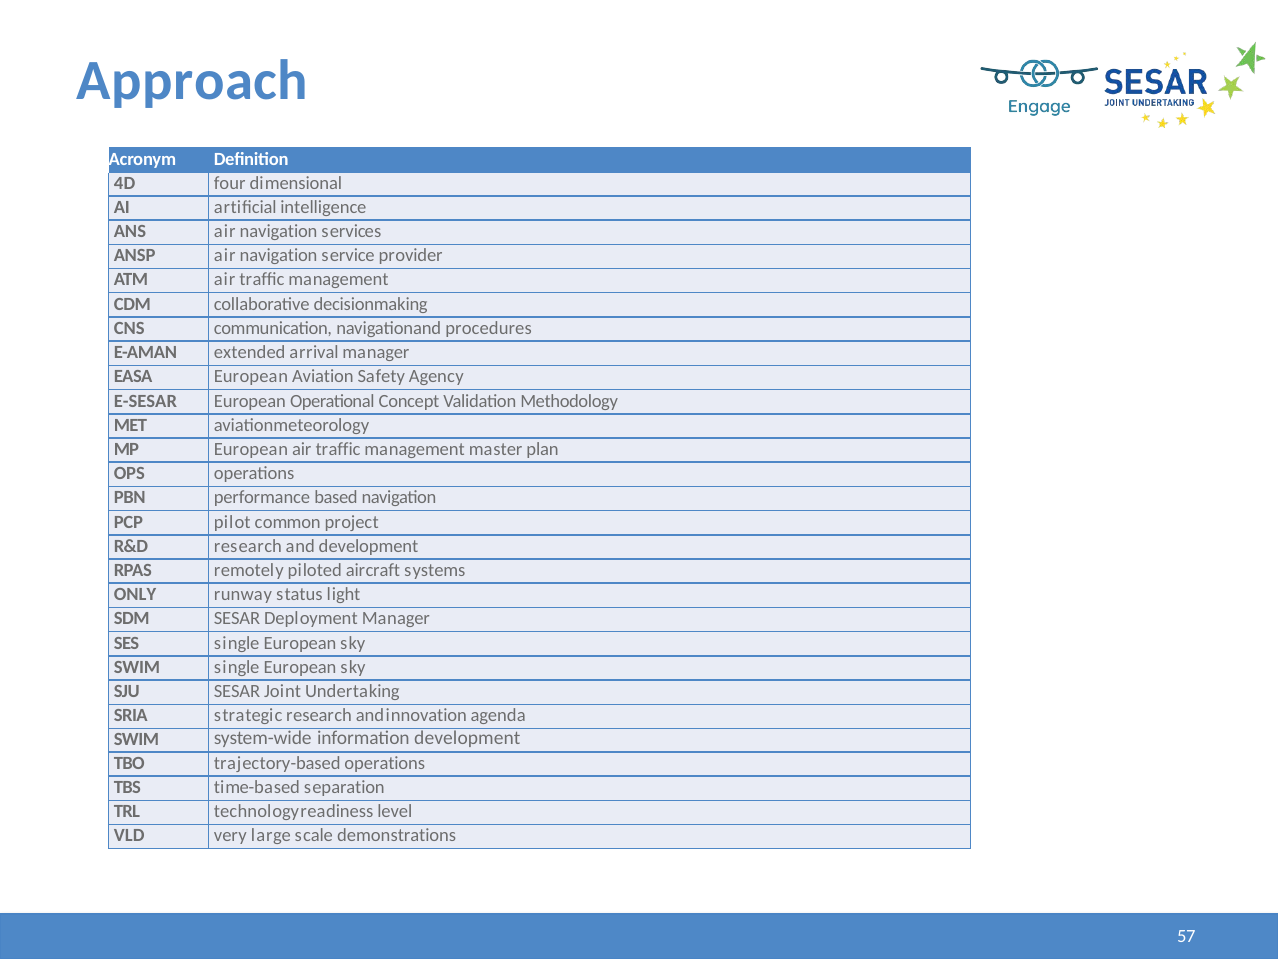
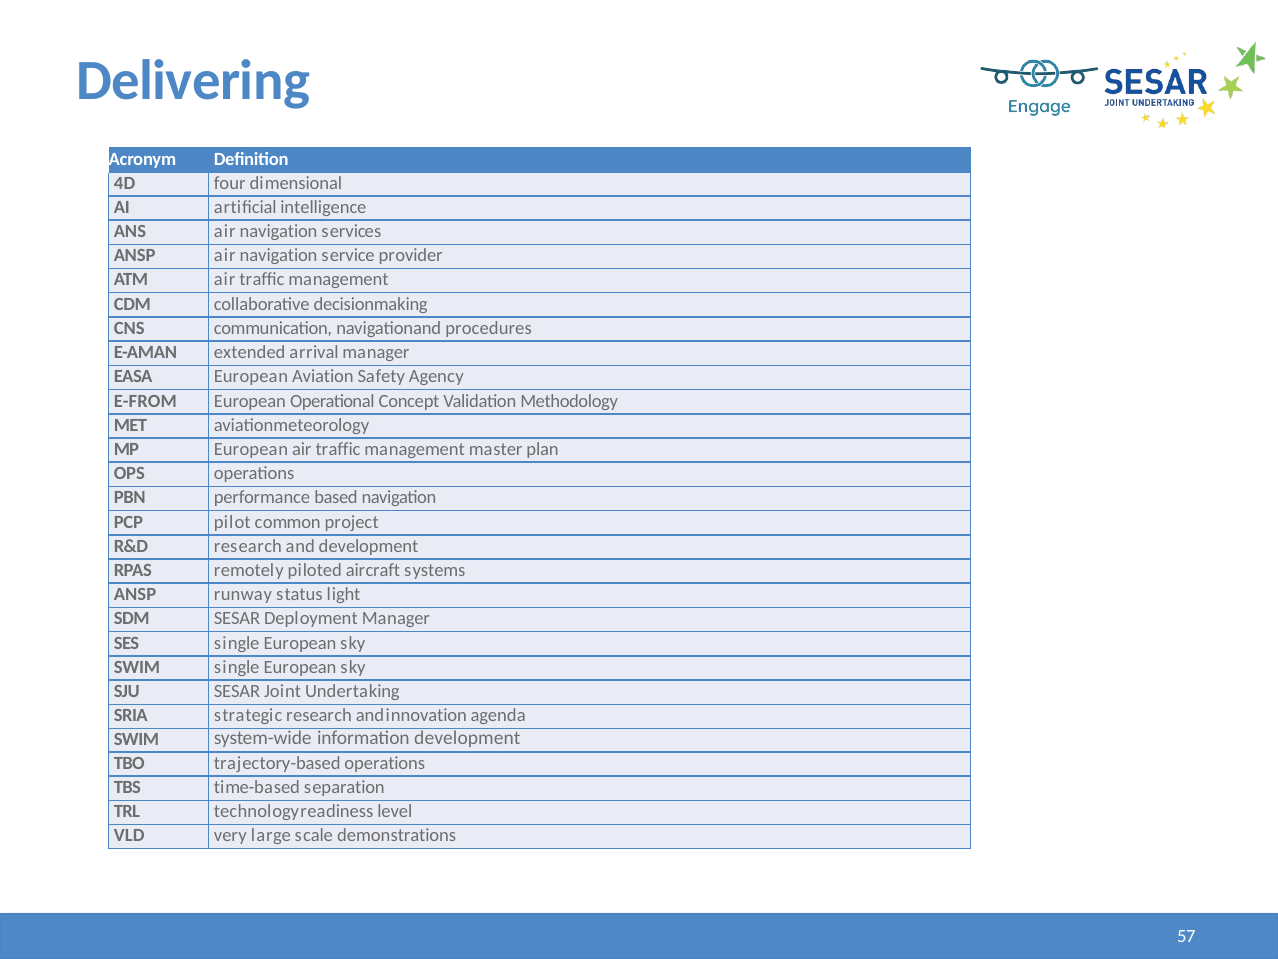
Approach: Approach -> Delivering (193, 80)
E-SESAR: E-SESAR -> E-FROM (145, 401)
ONLY: ONLY -> ANSP (135, 594)
